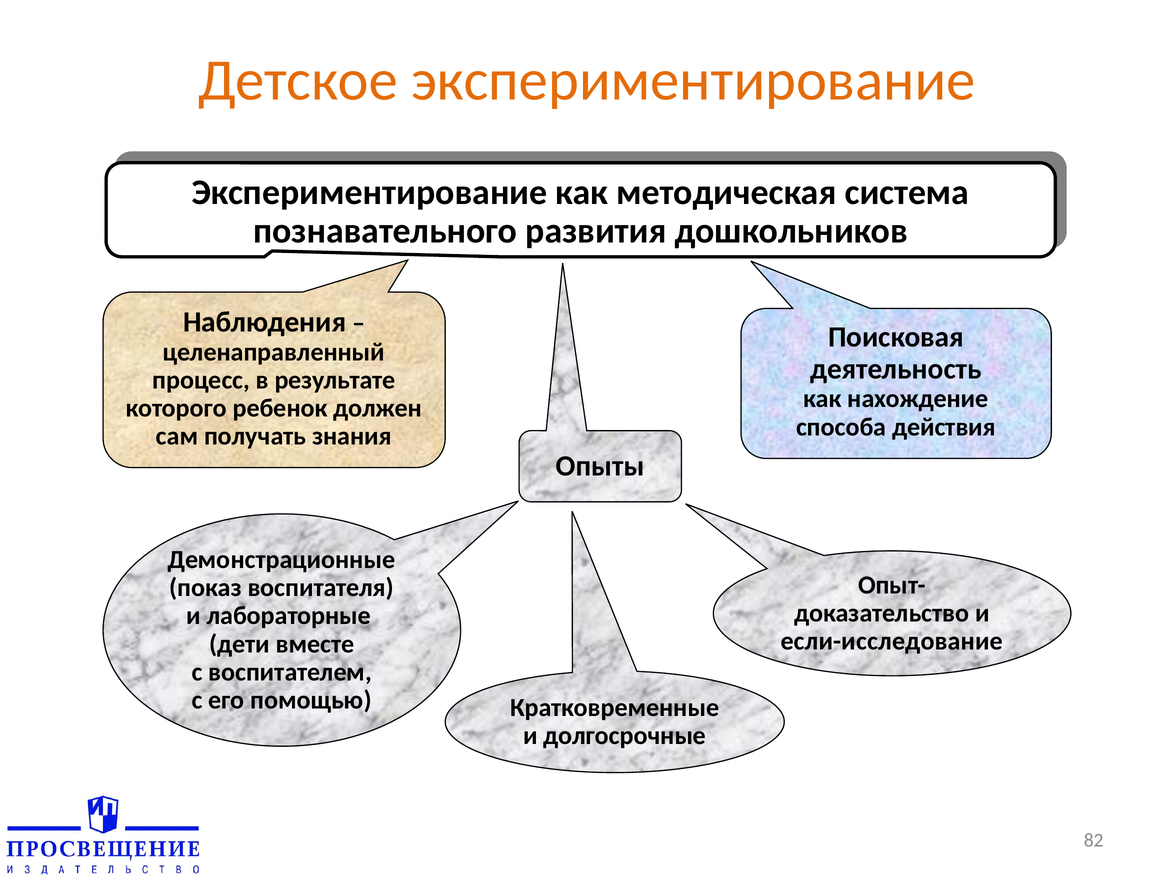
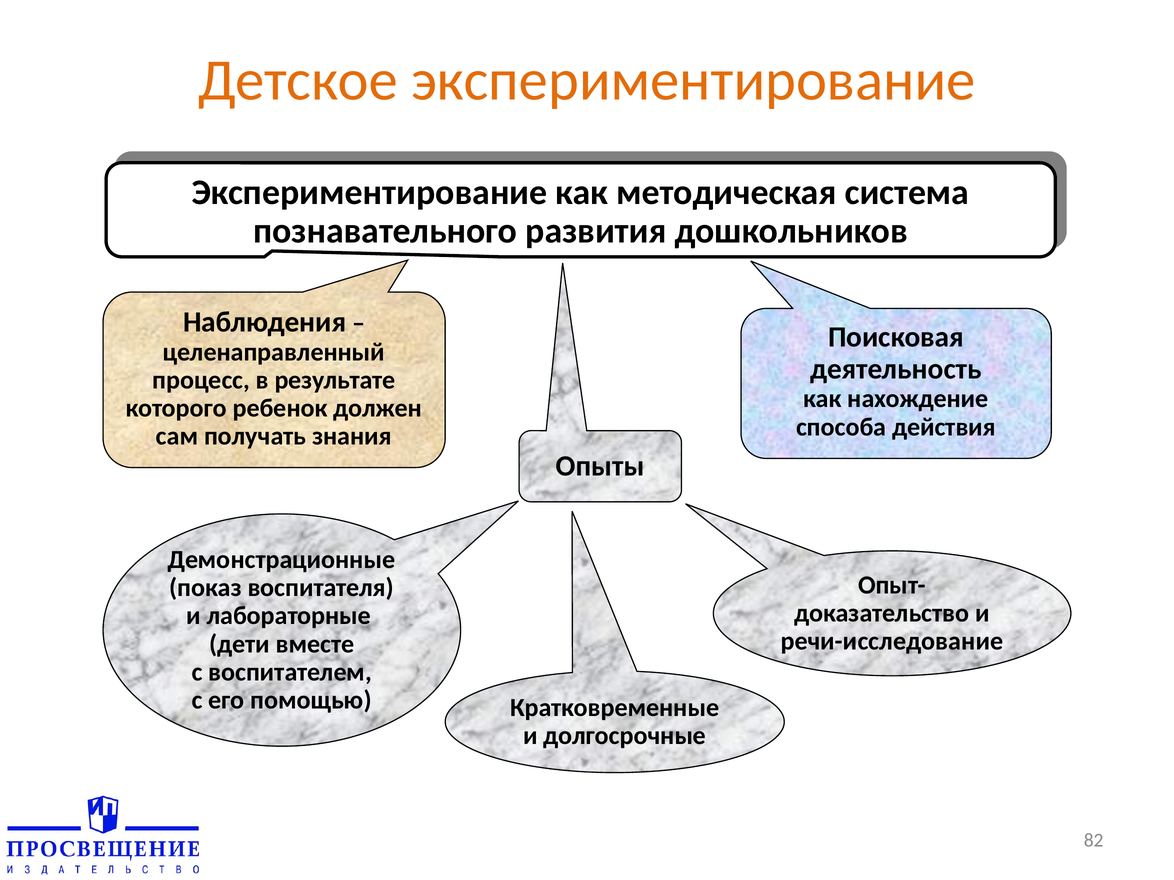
если-исследование: если-исследование -> речи-исследование (892, 642)
